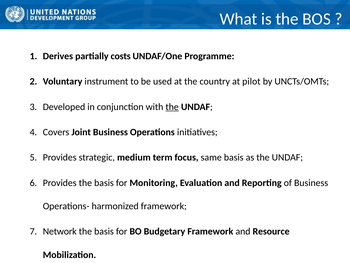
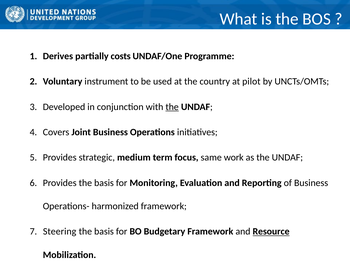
same basis: basis -> work (234, 157)
Network: Network -> Steering (60, 231)
Resource underline: none -> present (271, 231)
